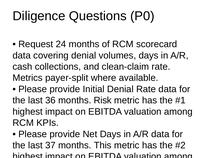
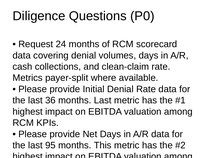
months Risk: Risk -> Last (103, 100)
37: 37 -> 95 (50, 145)
